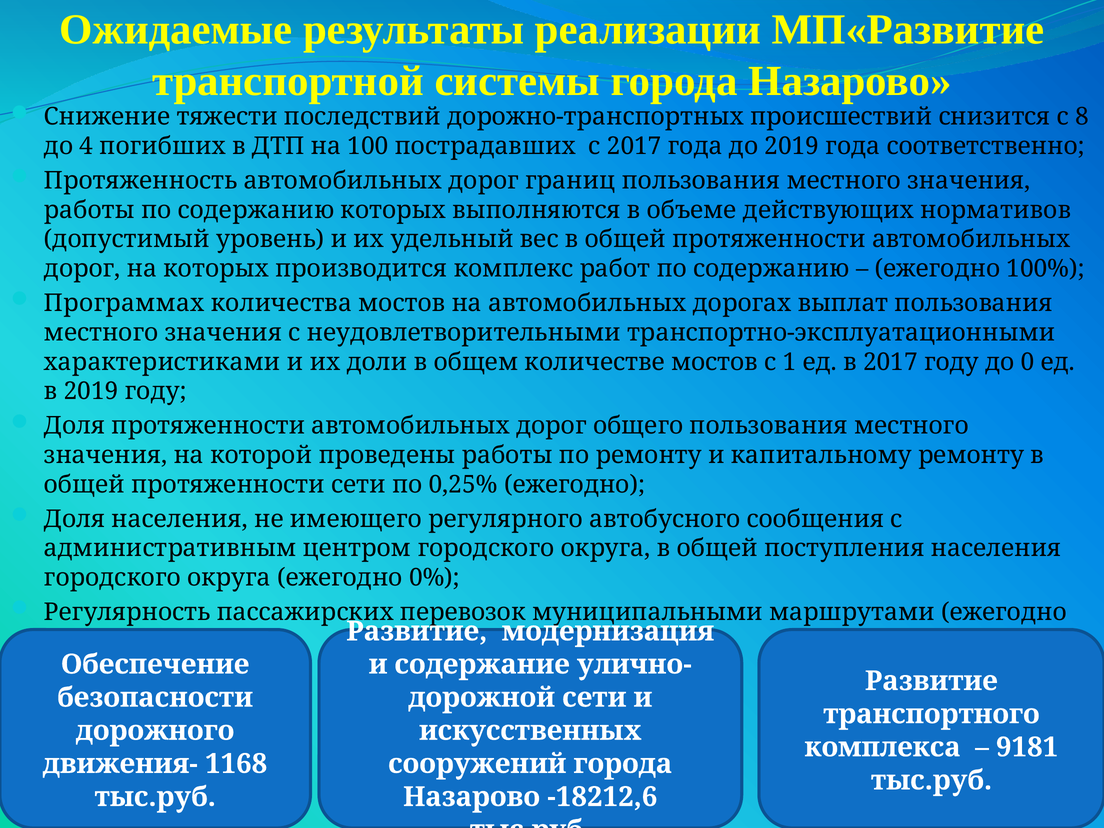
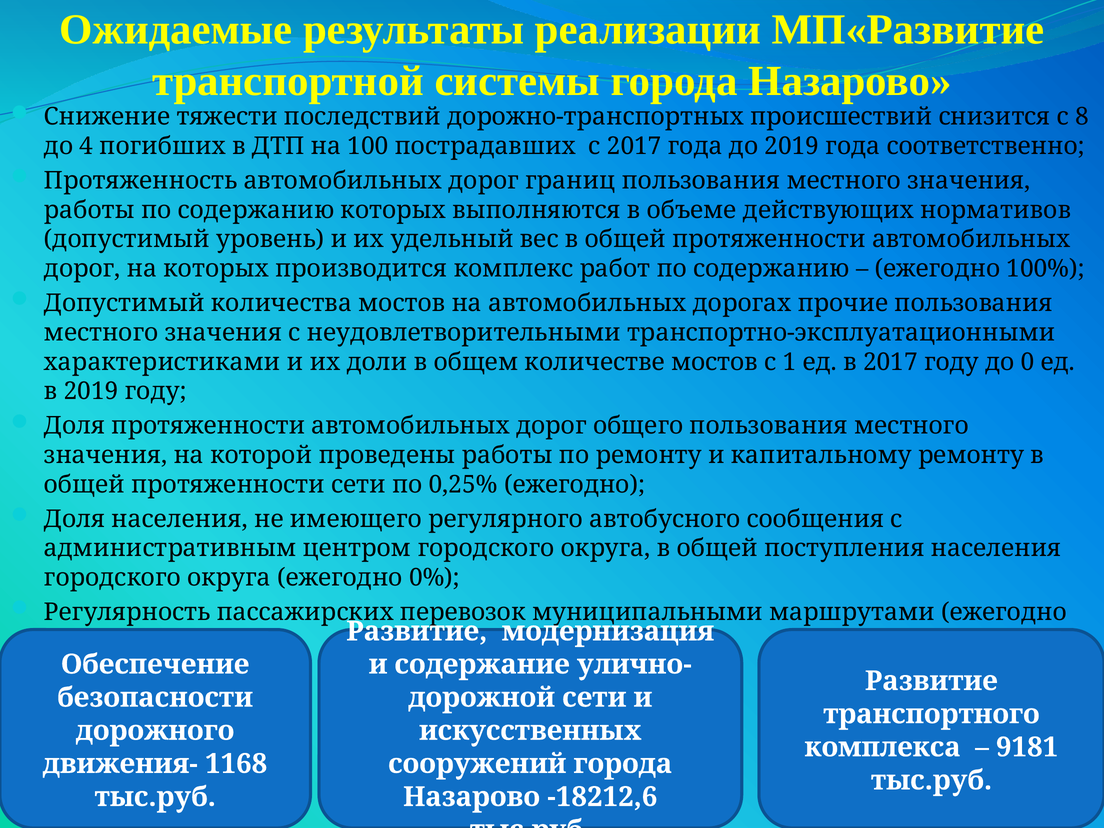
Программах: Программах -> Допустимый (124, 303)
выплат: выплат -> прочие (843, 303)
